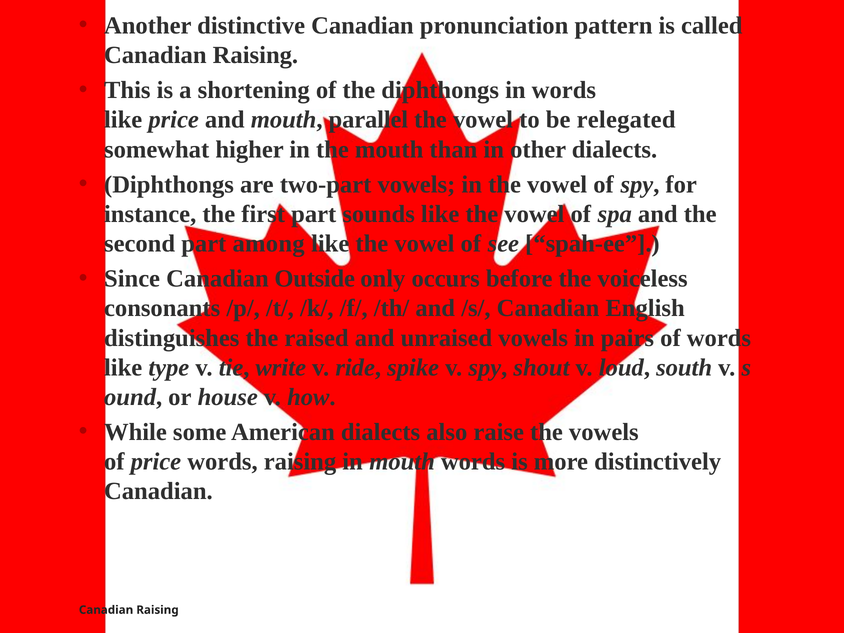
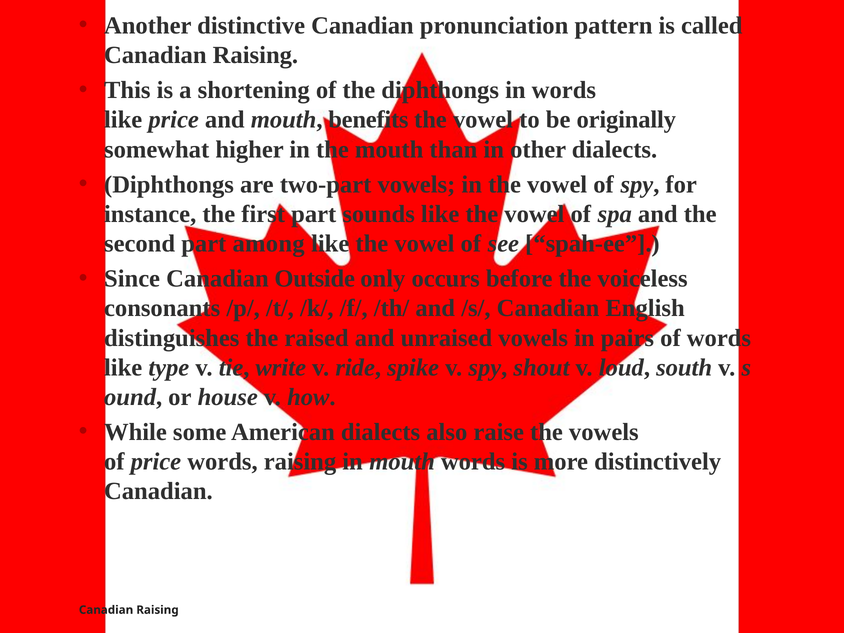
parallel: parallel -> benefits (368, 120)
relegated: relegated -> originally (626, 120)
